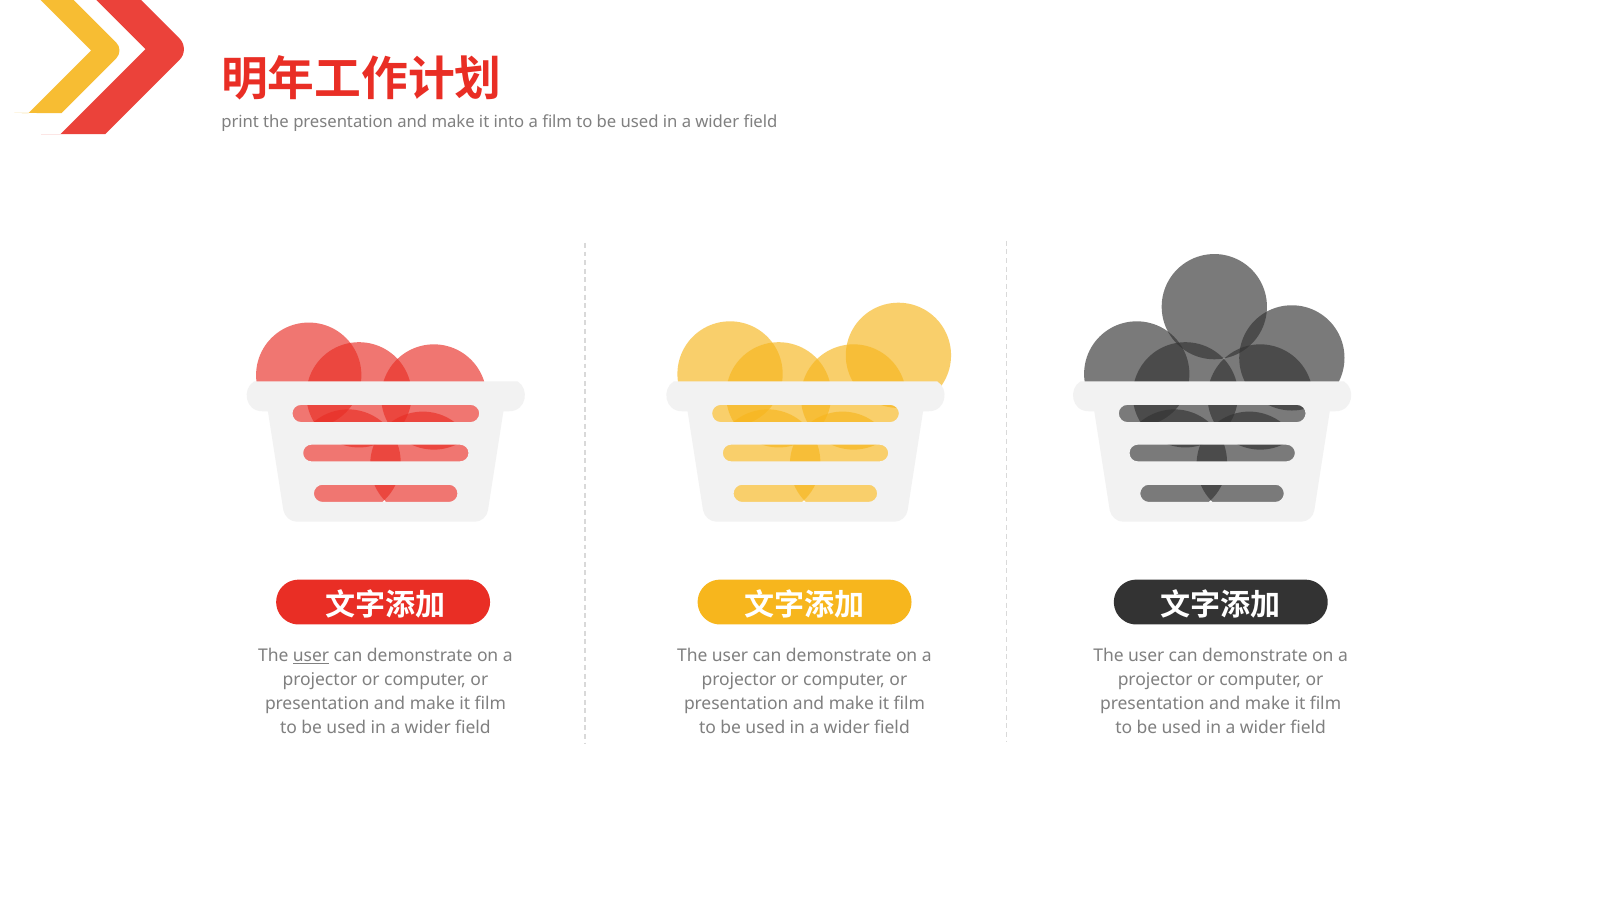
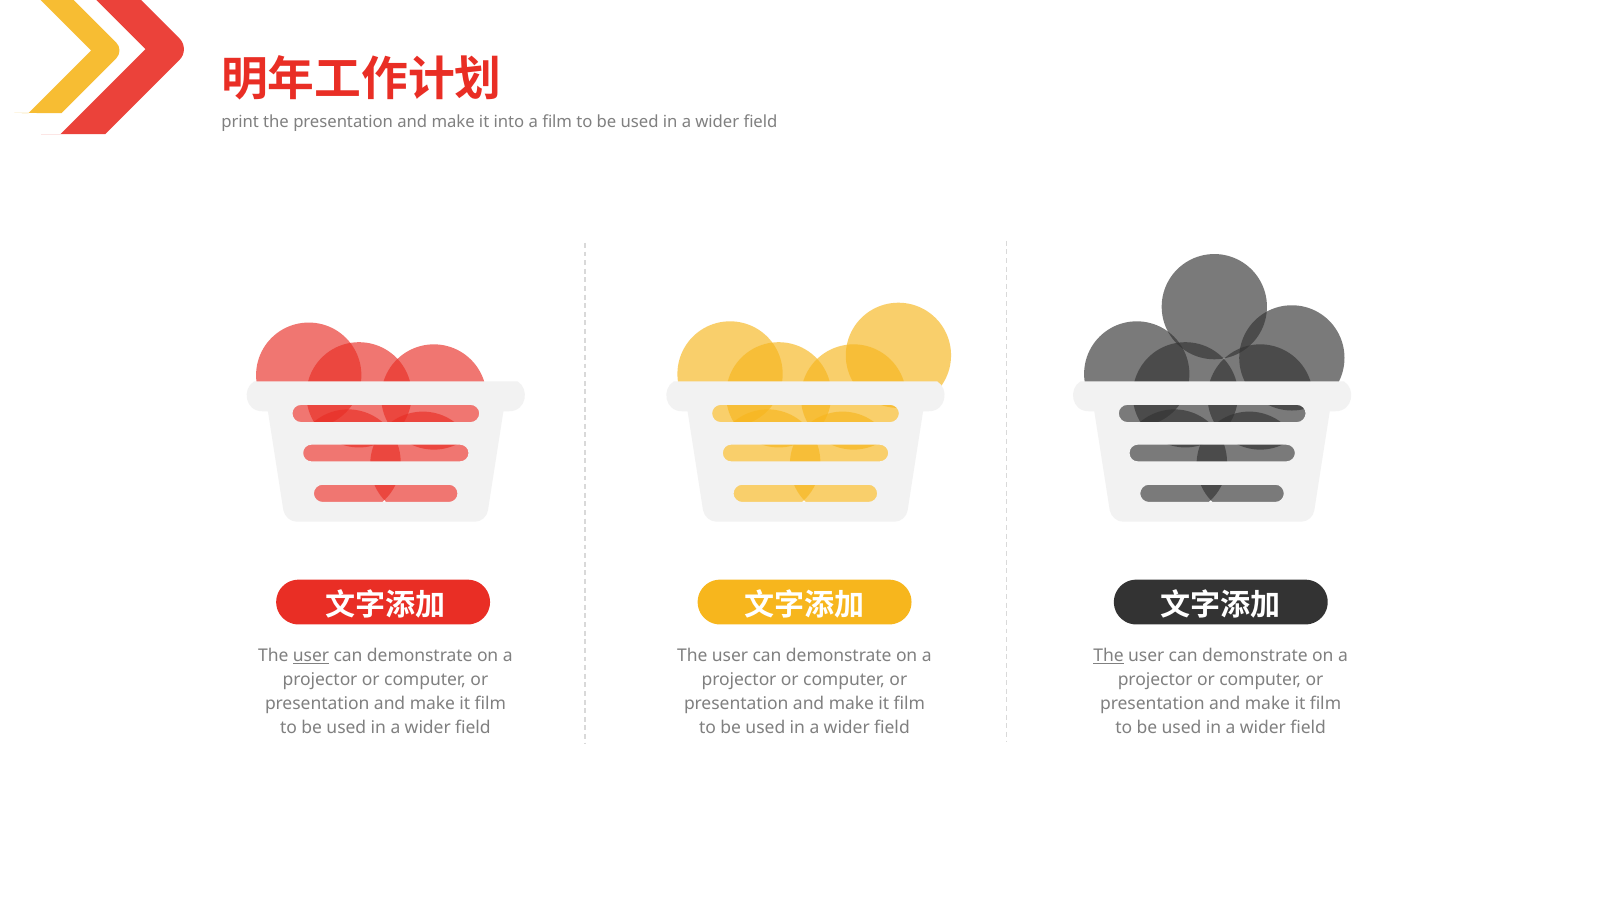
The underline: none -> present (1109, 656)
